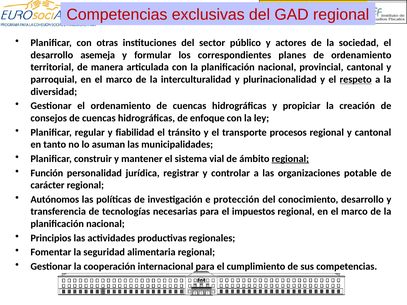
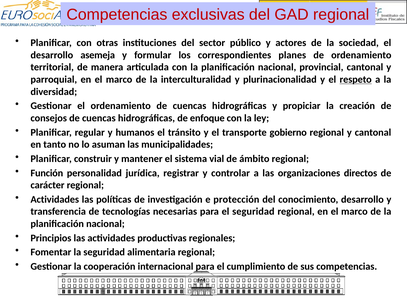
fiabilidad: fiabilidad -> humanos (135, 132)
procesos: procesos -> gobierno (288, 132)
regional underline: present -> none (290, 159)
potable: potable -> directos (361, 173)
Autónomos: Autónomos -> Actividades (55, 200)
el impuestos: impuestos -> seguridad (253, 212)
